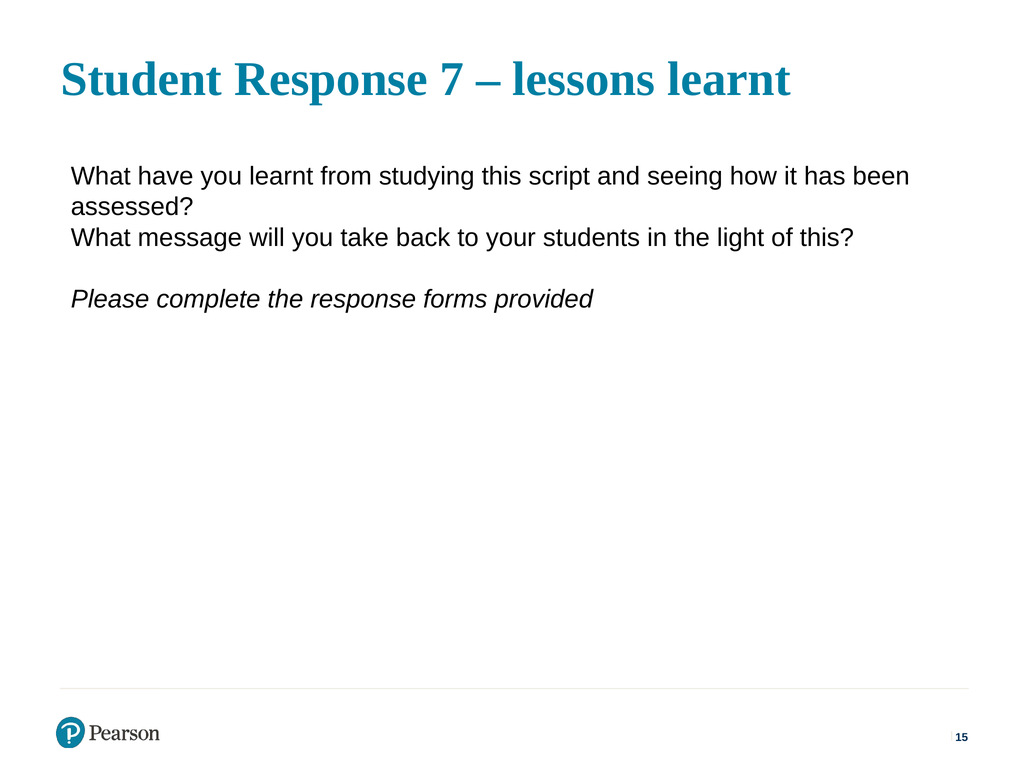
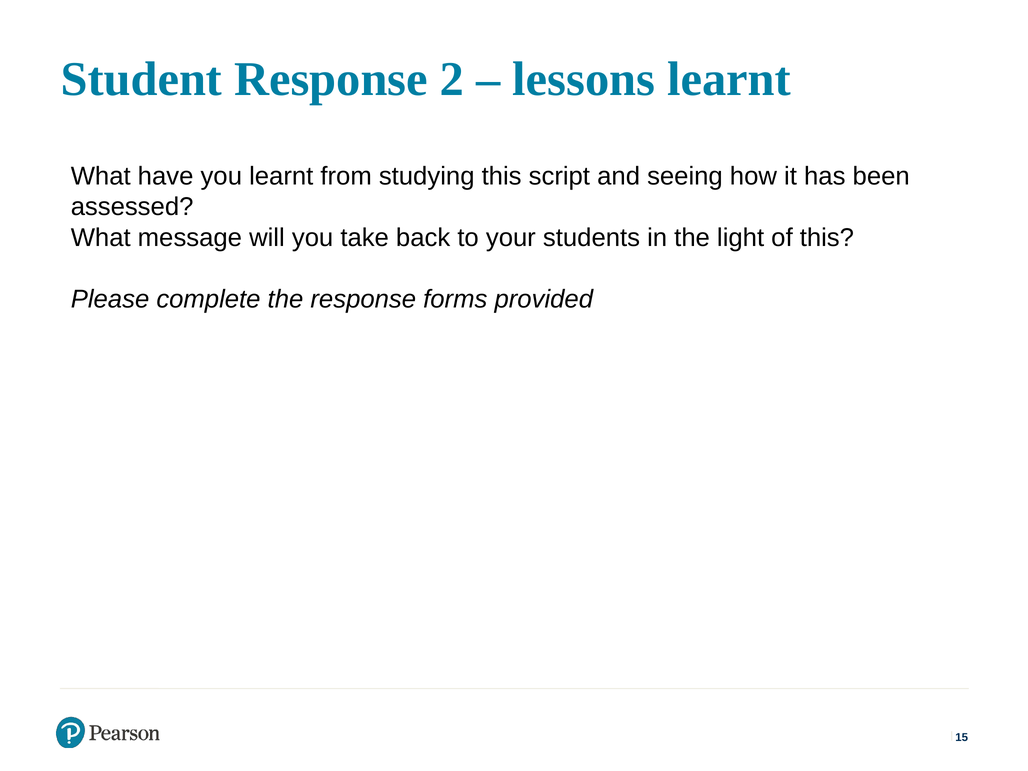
7: 7 -> 2 (452, 79)
